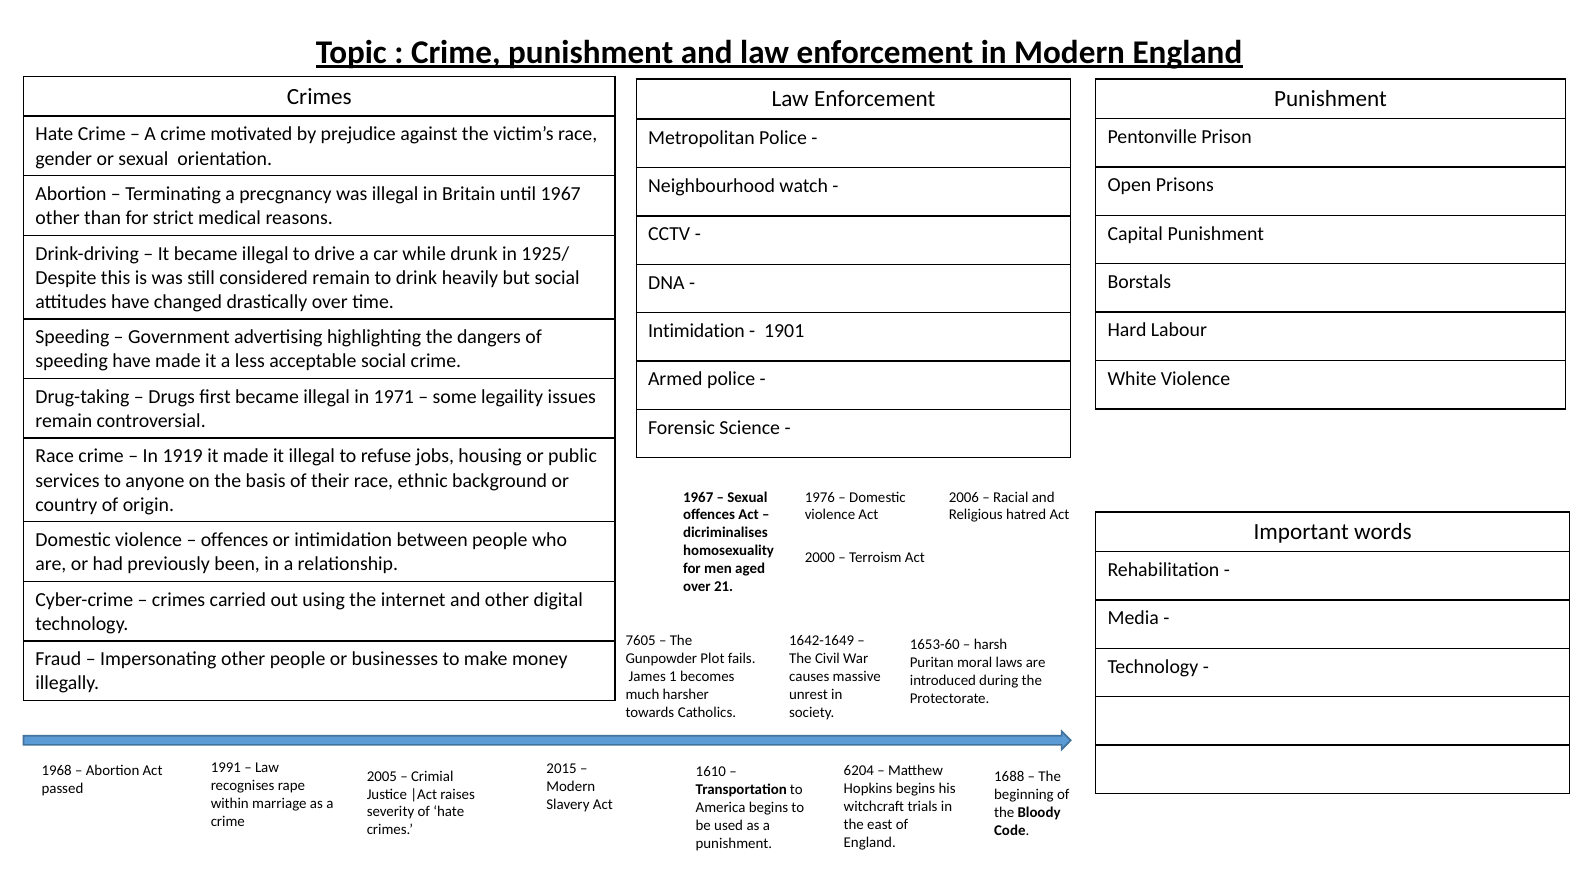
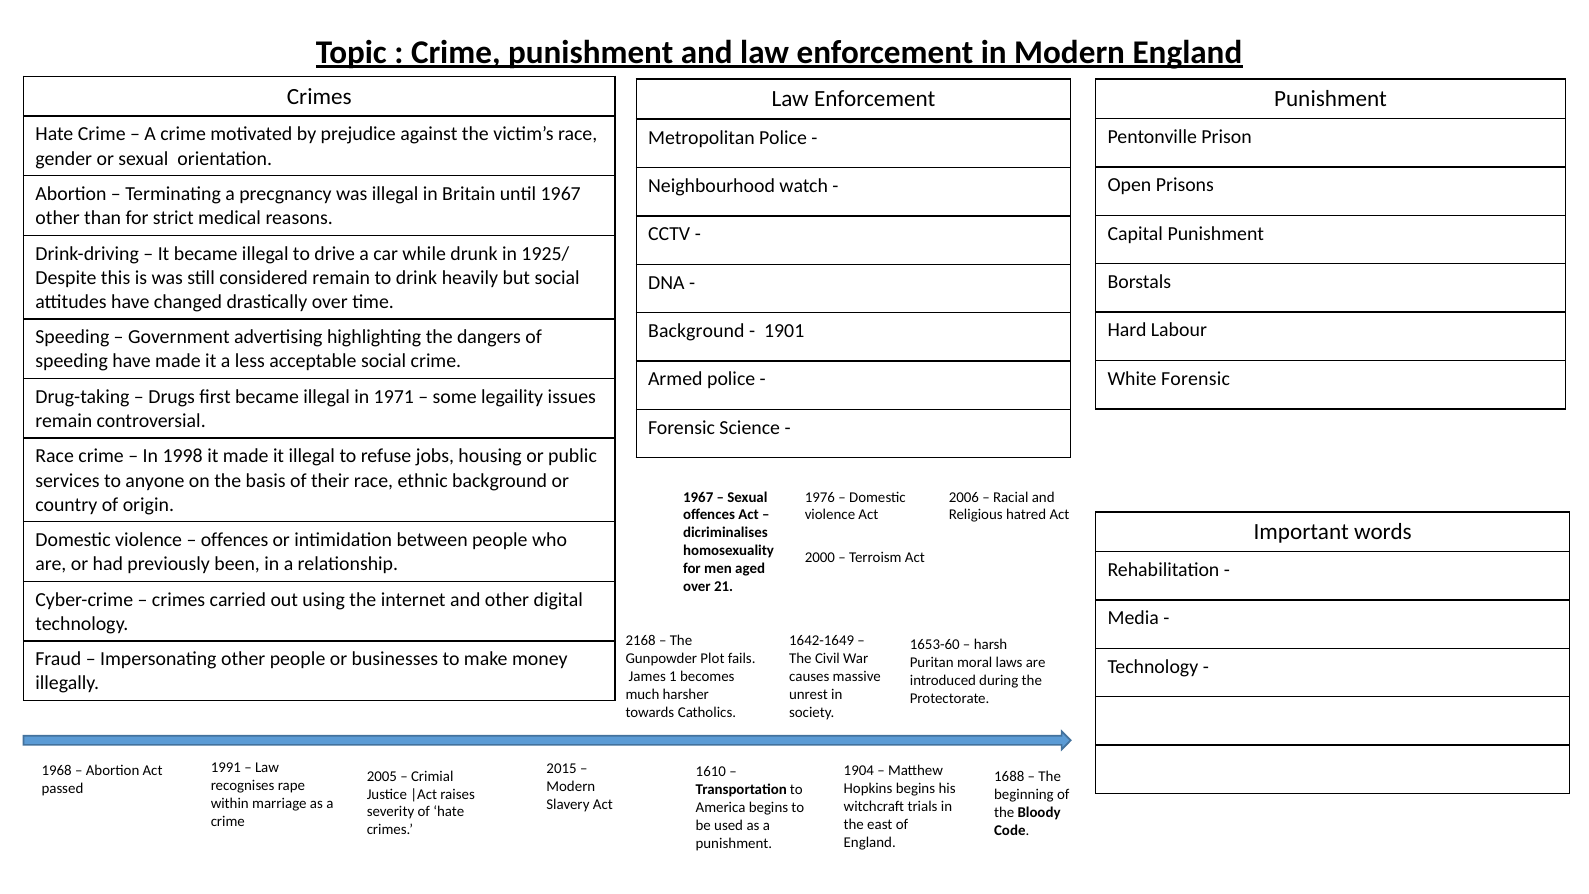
Intimidation: Intimidation -> Background (696, 331)
White Violence: Violence -> Forensic (1195, 379)
1919: 1919 -> 1998 (183, 456)
7605: 7605 -> 2168 (641, 641)
6204: 6204 -> 1904 (859, 770)
